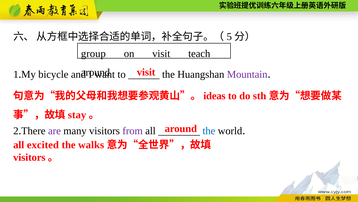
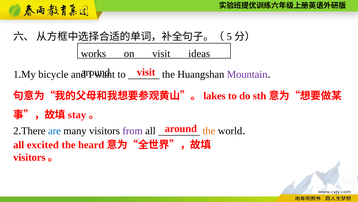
group: group -> works (93, 53)
teach: teach -> ideas (199, 53)
ideas: ideas -> lakes (214, 96)
are colour: purple -> blue (54, 131)
the colour: blue -> orange (209, 131)
walks: walks -> heard (91, 144)
